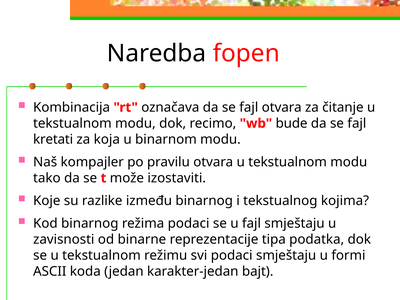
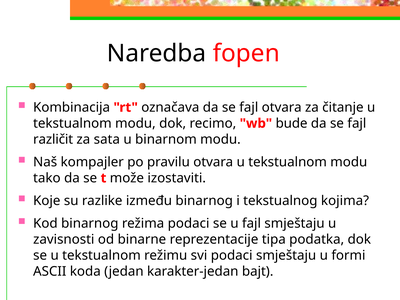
kretati: kretati -> različit (53, 139)
koja: koja -> sata (107, 139)
